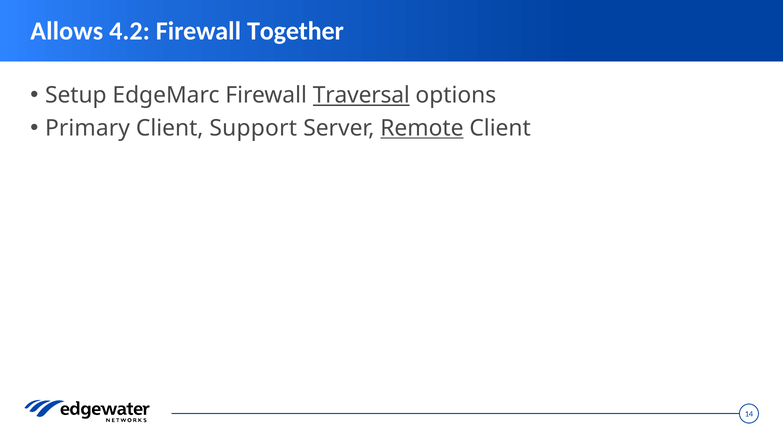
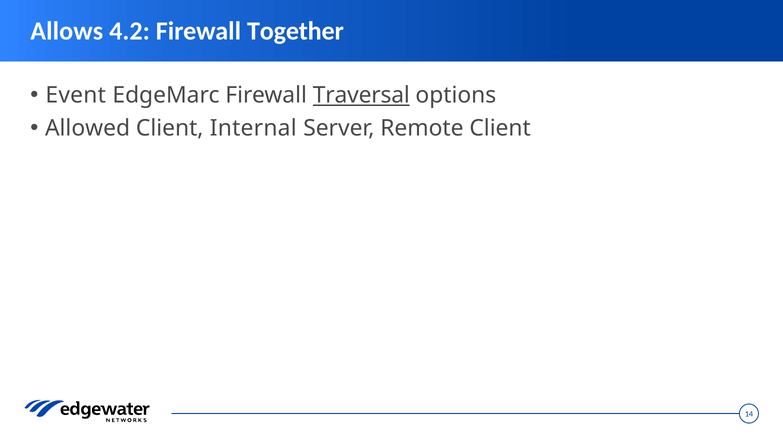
Setup: Setup -> Event (76, 95)
Primary: Primary -> Allowed (88, 128)
Support: Support -> Internal (253, 128)
Remote underline: present -> none (422, 128)
